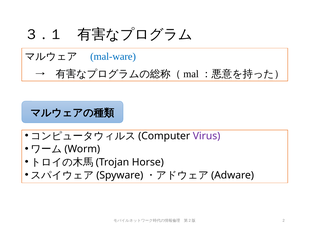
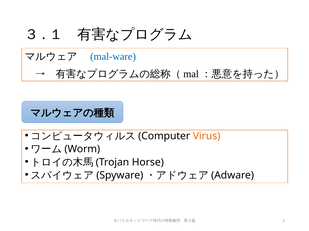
Virus colour: purple -> orange (207, 136)
